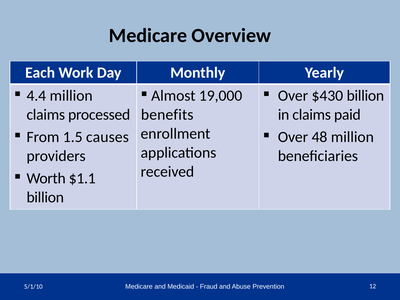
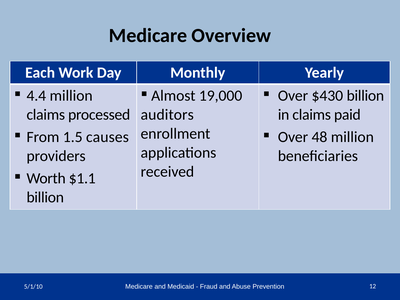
benefits: benefits -> auditors (167, 115)
